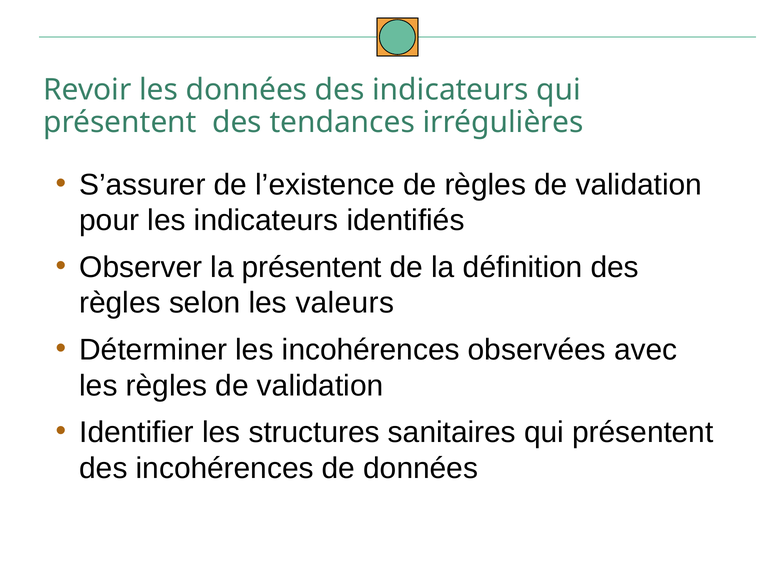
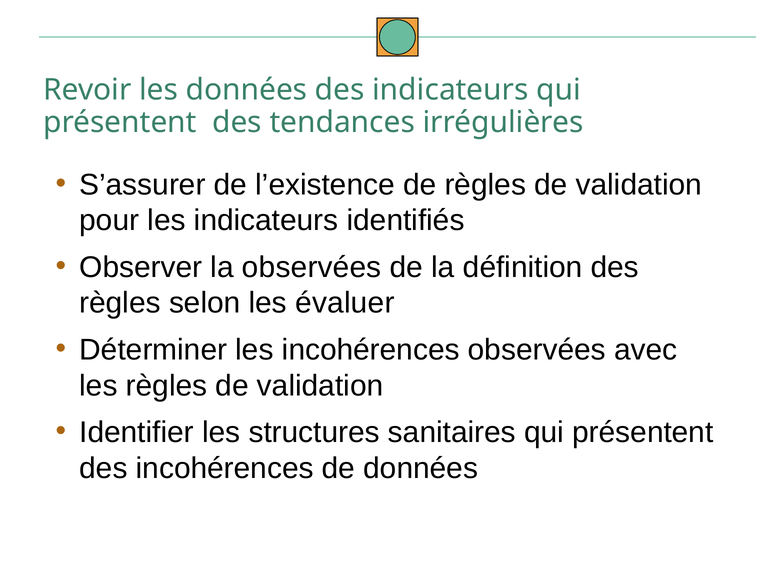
la présentent: présentent -> observées (312, 267)
valeurs: valeurs -> évaluer (345, 303)
